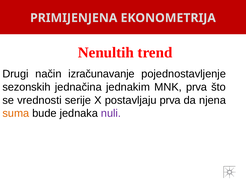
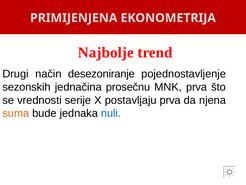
Nenultih: Nenultih -> Najbolje (106, 52)
izračunavanje: izračunavanje -> desezoniranje (101, 74)
jednakim: jednakim -> prosečnu (128, 87)
nuli colour: purple -> blue (111, 113)
